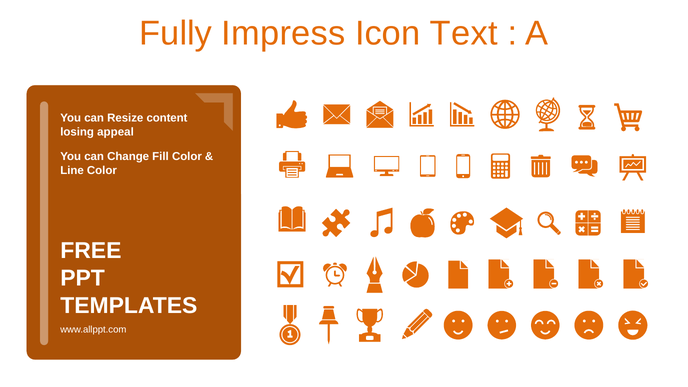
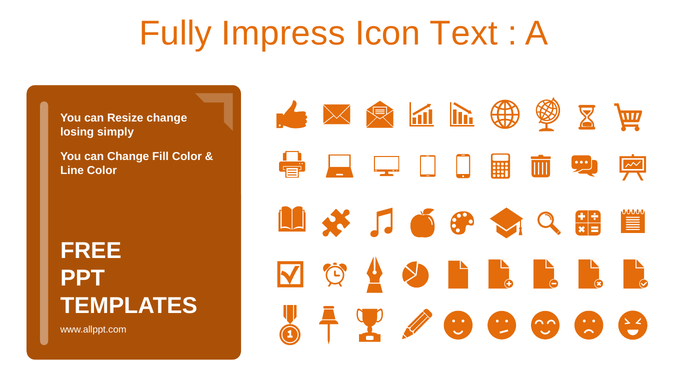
Resize content: content -> change (167, 118)
appeal: appeal -> simply (116, 132)
